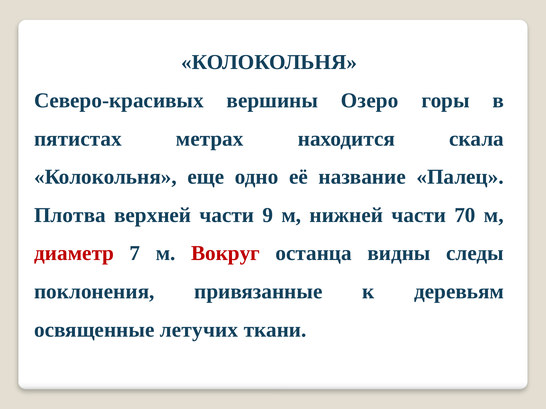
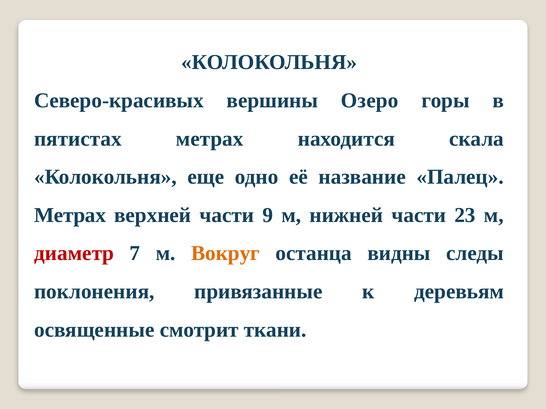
Плотва: Плотва -> Метрах (70, 215)
70: 70 -> 23 (465, 215)
Вокруг colour: red -> orange (226, 254)
летучих: летучих -> смотрит (199, 330)
